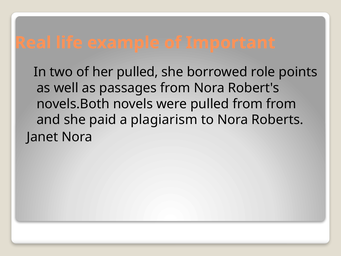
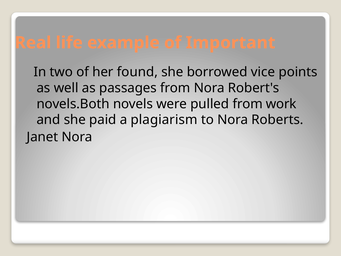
her pulled: pulled -> found (137, 72)
role: role -> vice (263, 72)
from from: from -> work (281, 104)
